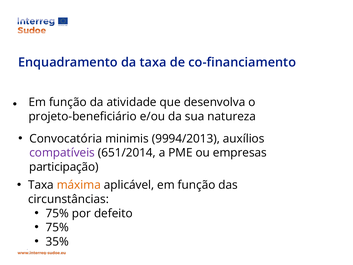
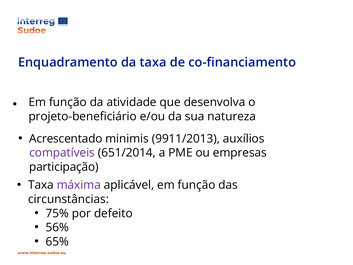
Convocatória: Convocatória -> Acrescentado (66, 139)
9994/2013: 9994/2013 -> 9911/2013 (186, 139)
máxima colour: orange -> purple (79, 185)
75%: 75% -> 56% (57, 227)
35%: 35% -> 65% (57, 241)
